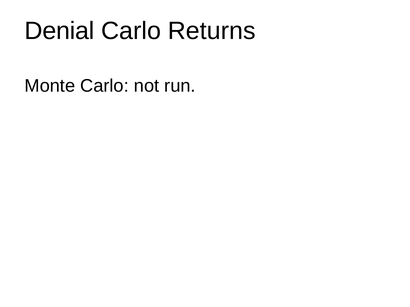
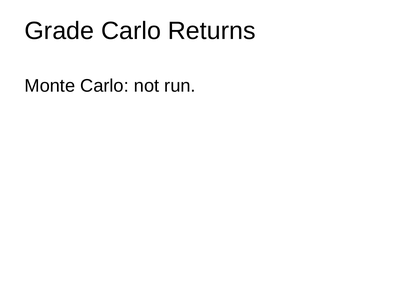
Denial: Denial -> Grade (59, 31)
